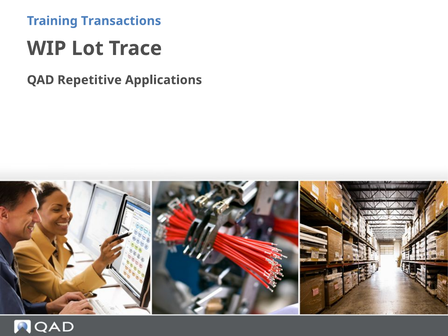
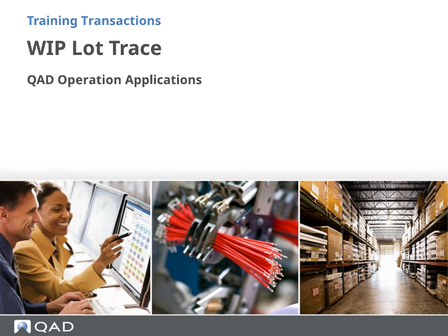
Repetitive: Repetitive -> Operation (90, 80)
